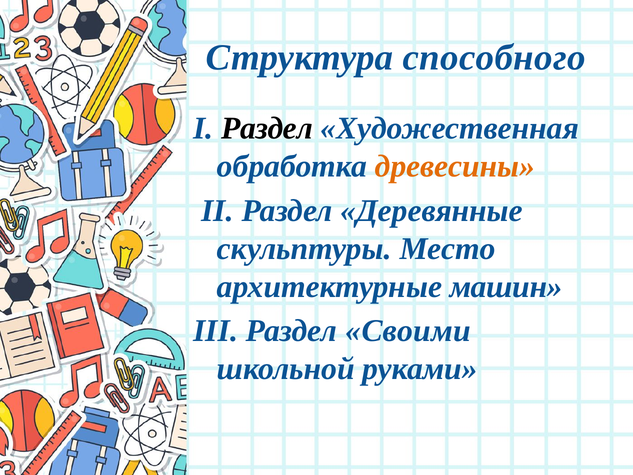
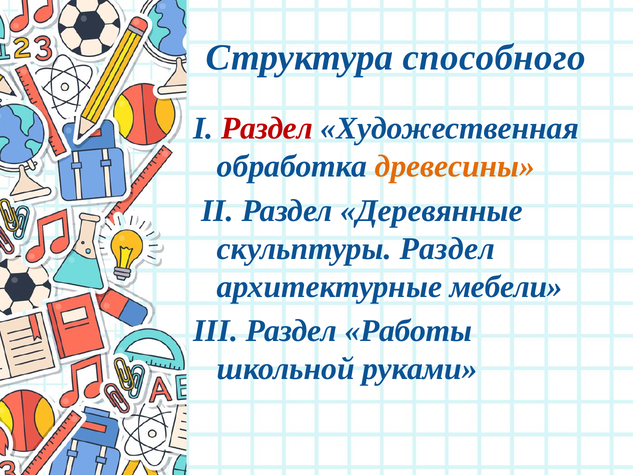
Раздел colour: black -> red (267, 128)
скульптуры Место: Место -> Раздел (447, 248)
машин: машин -> мебели (506, 286)
Своими: Своими -> Работы (408, 331)
